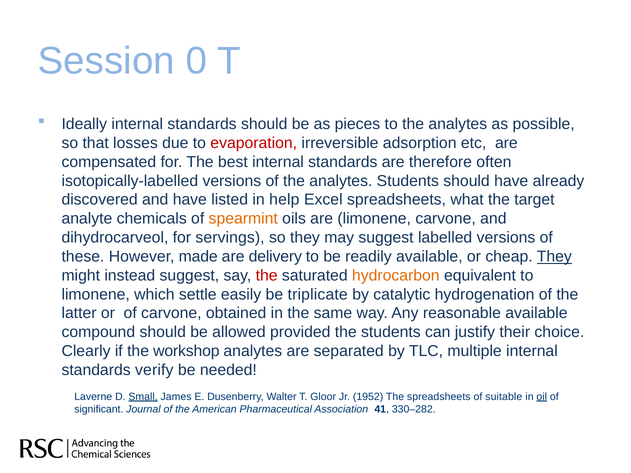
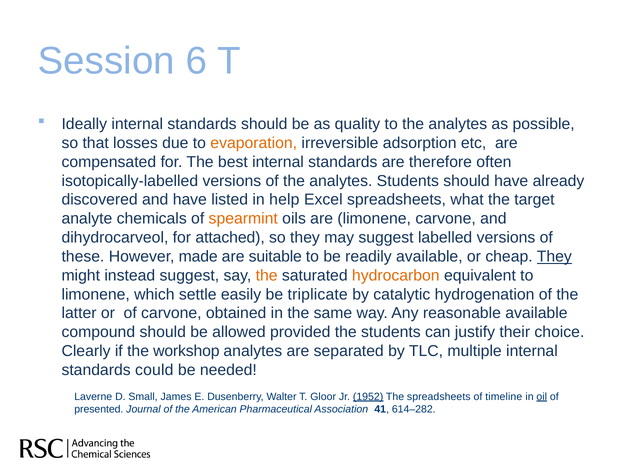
0: 0 -> 6 (196, 61)
pieces: pieces -> quality (357, 124)
evaporation colour: red -> orange (254, 143)
servings: servings -> attached (230, 238)
delivery: delivery -> suitable (275, 257)
the colour: red -> orange (267, 276)
verify: verify -> could (154, 370)
Small underline: present -> none (143, 397)
1952 underline: none -> present (368, 397)
suitable: suitable -> timeline (504, 397)
significant: significant -> presented (99, 409)
330–282: 330–282 -> 614–282 (414, 409)
